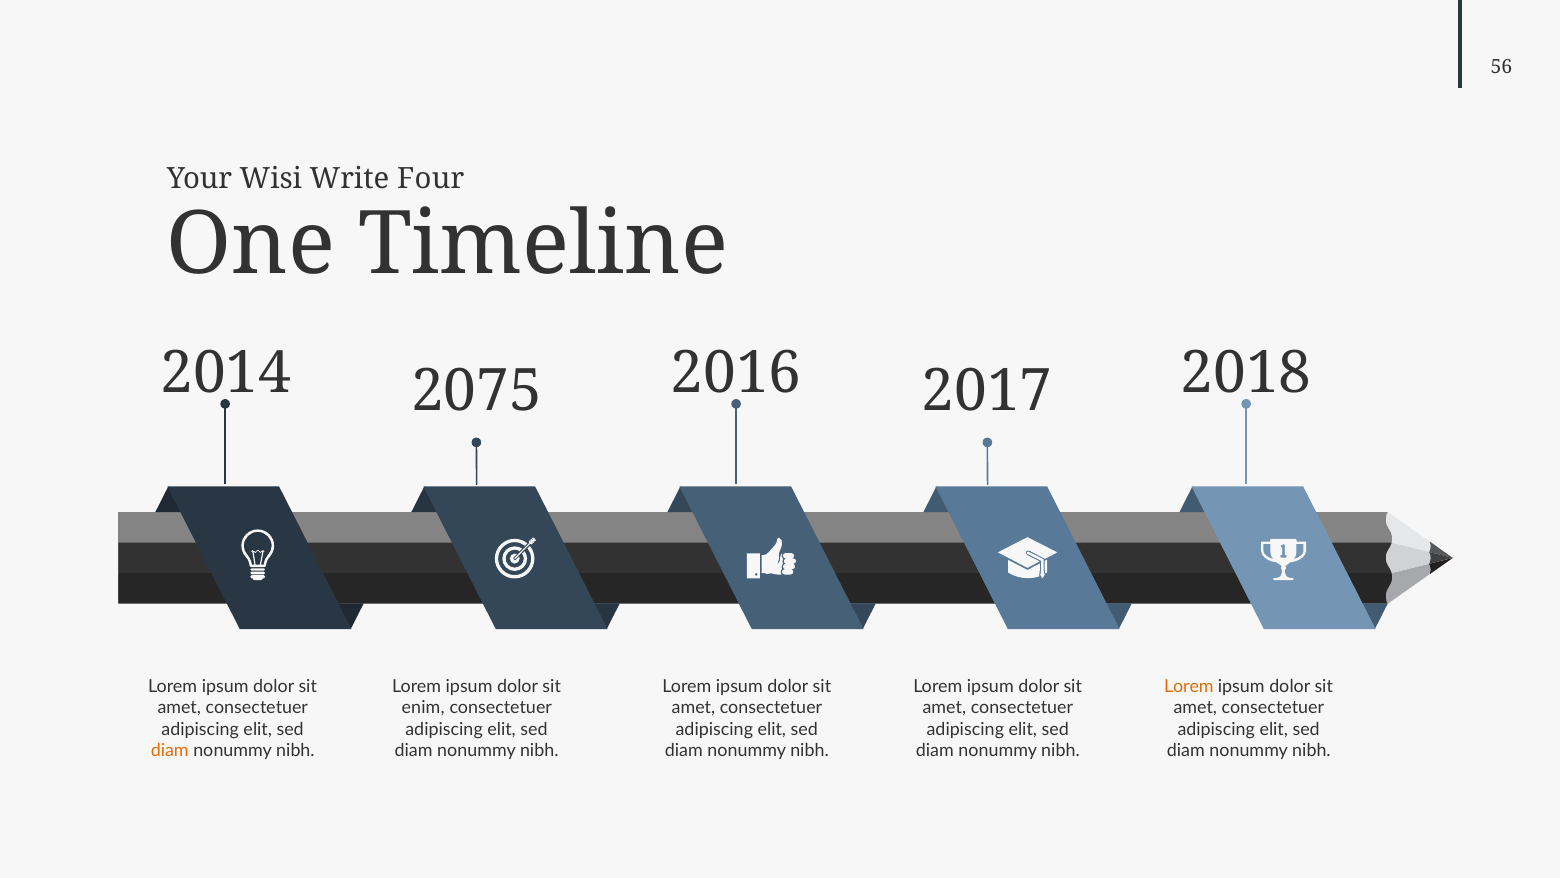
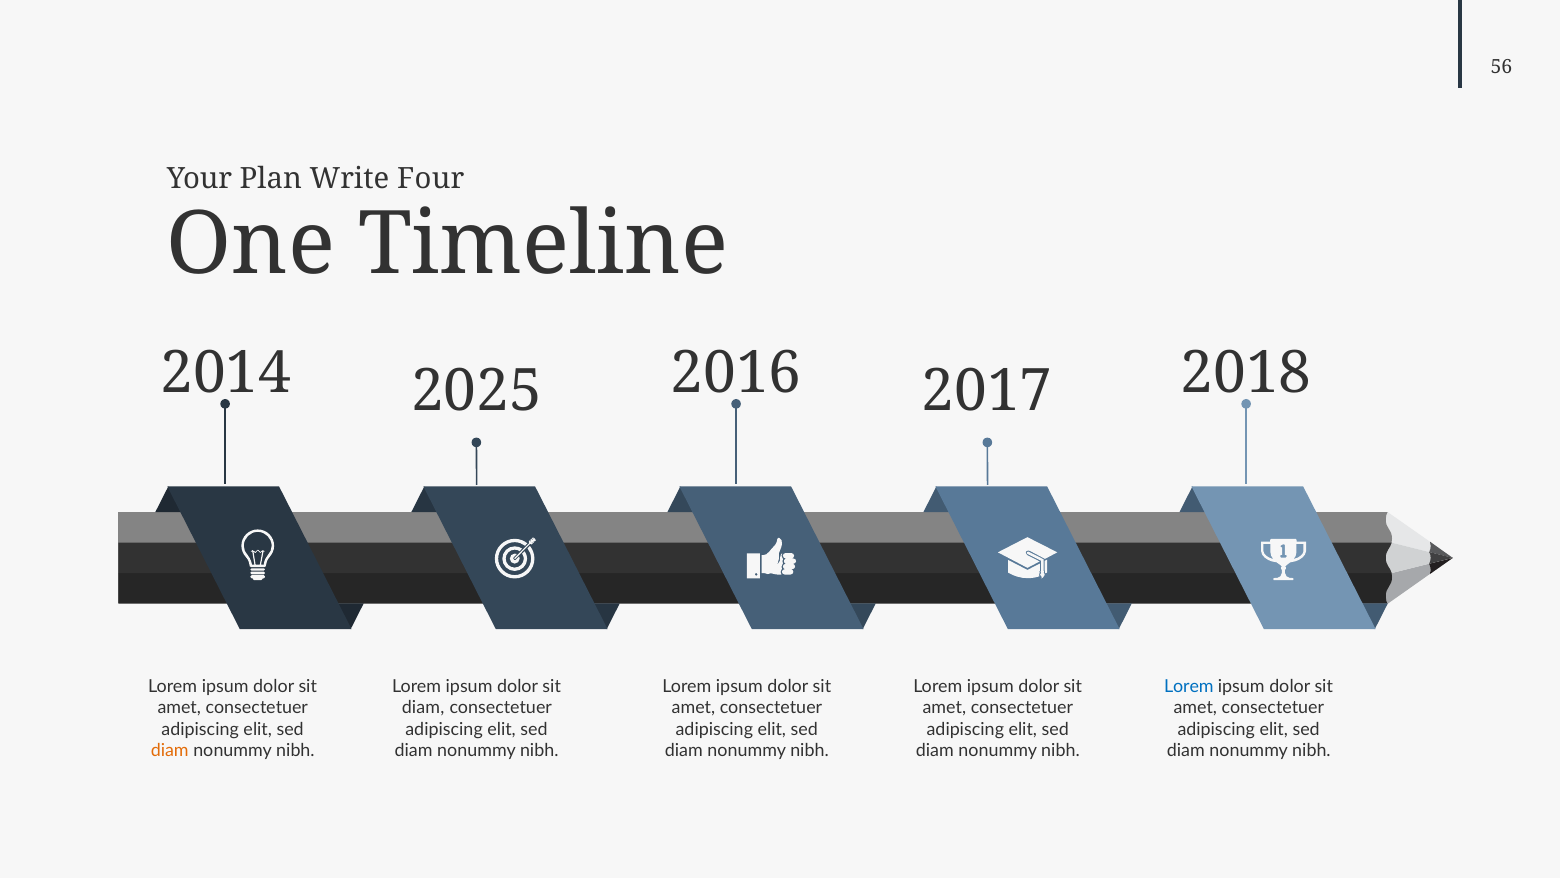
Wisi: Wisi -> Plan (271, 179)
2075: 2075 -> 2025 (476, 391)
Lorem colour: orange -> blue (1189, 686)
enim: enim -> diam (423, 708)
